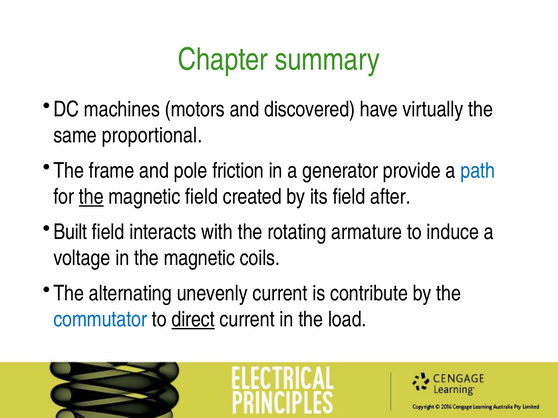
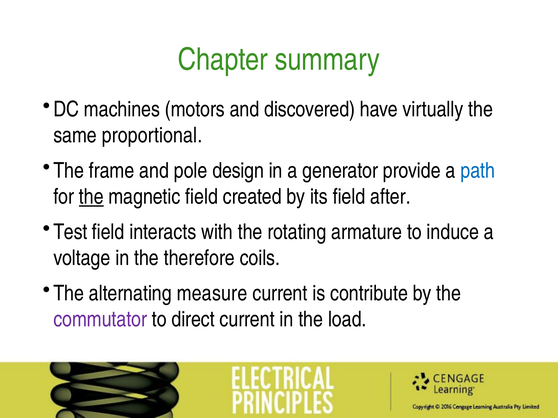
friction: friction -> design (238, 171)
Built: Built -> Test (70, 232)
in the magnetic: magnetic -> therefore (199, 258)
unevenly: unevenly -> measure (212, 294)
commutator colour: blue -> purple (100, 320)
direct underline: present -> none (193, 320)
